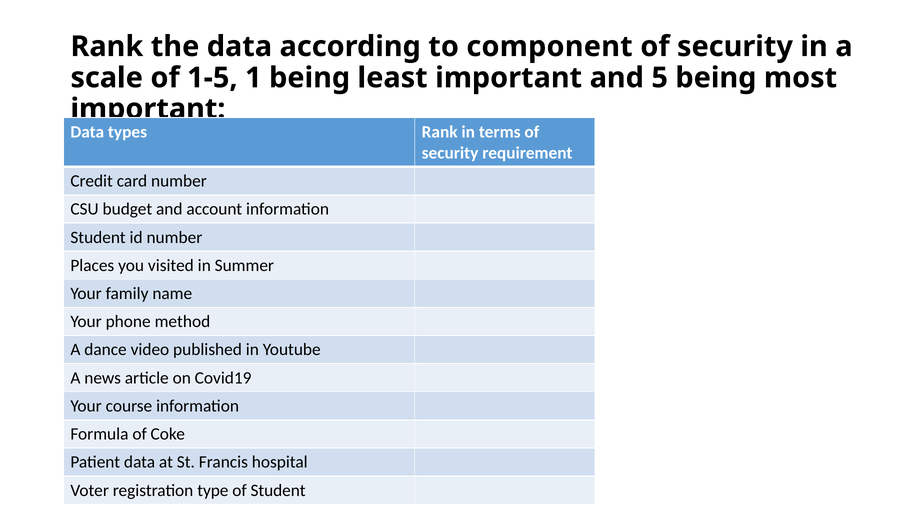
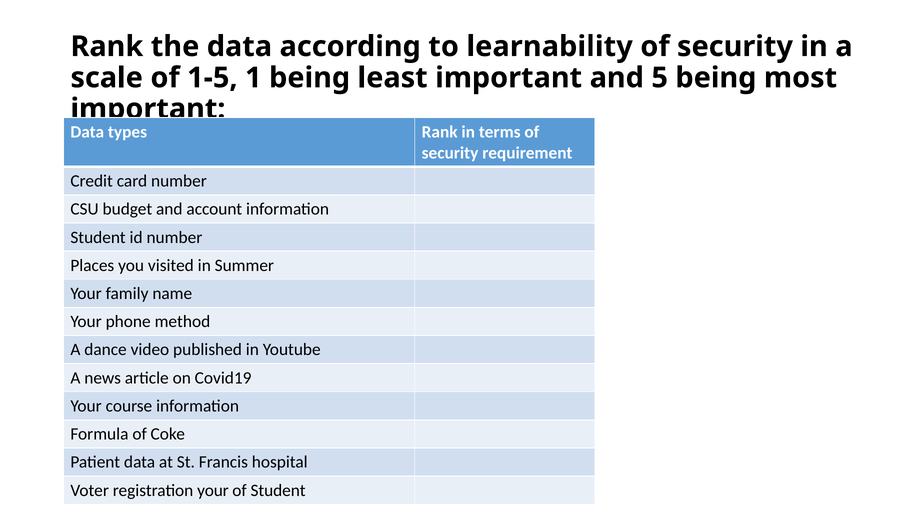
component: component -> learnability (550, 47)
registration type: type -> your (213, 490)
